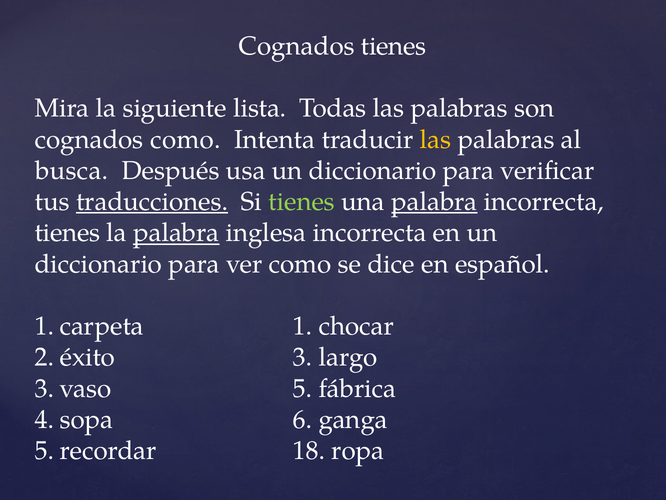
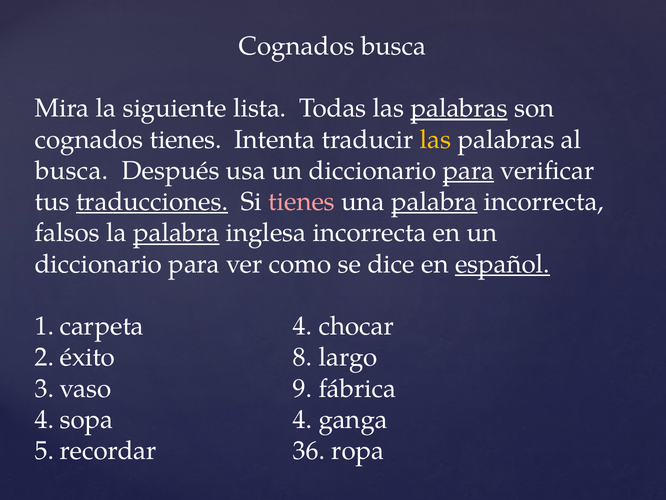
Cognados tienes: tienes -> busca (394, 46)
palabras underline: none -> present (459, 108)
cognados como: como -> tienes (186, 139)
para underline: none -> present (469, 170)
tienes colour: light green -> pink (302, 202)
tienes: tienes -> falsos (67, 233)
español underline: none -> present (502, 264)
1: 1 -> 4 (302, 326)
3: 3 -> 8 (302, 357)
5: 5 -> 9 (302, 388)
6: 6 -> 4 (302, 419)
18: 18 -> 36 (309, 450)
